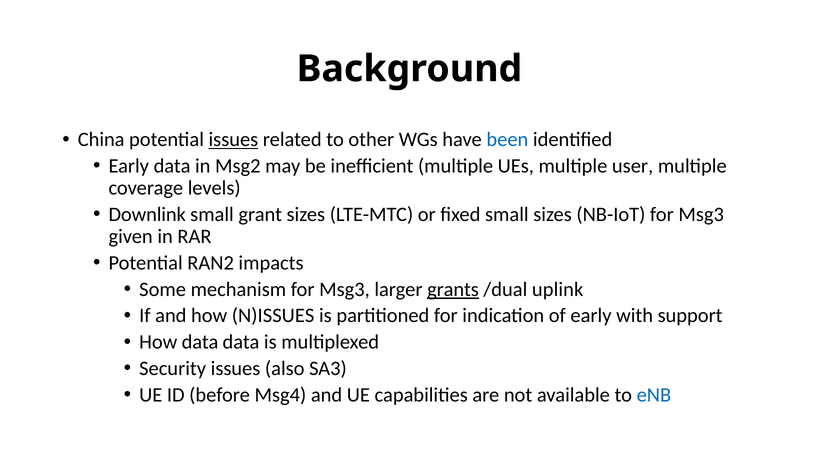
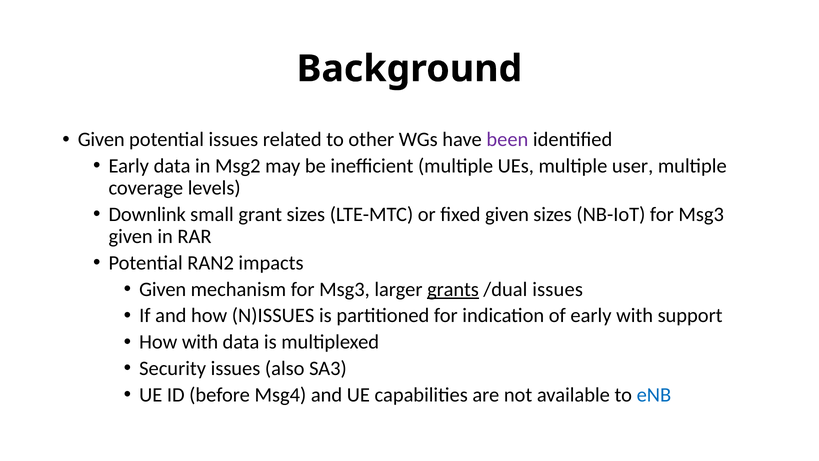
China: China -> Given (101, 139)
issues underline: present -> none (233, 139)
been colour: blue -> purple (507, 139)
fixed small: small -> given (507, 214)
Some: Some -> Given (163, 289)
/dual uplink: uplink -> issues (558, 289)
How data: data -> with (200, 342)
